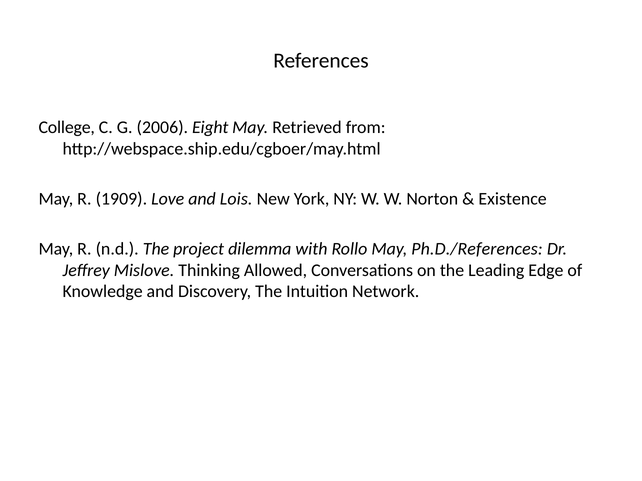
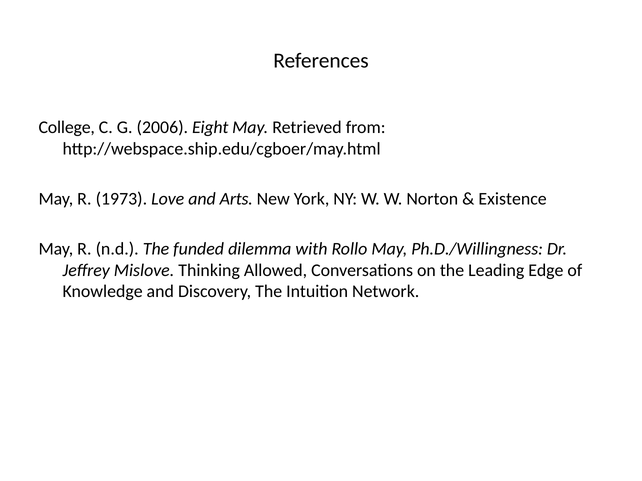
1909: 1909 -> 1973 (121, 199)
Lois: Lois -> Arts (236, 199)
project: project -> funded (199, 249)
Ph.D./References: Ph.D./References -> Ph.D./Willingness (477, 249)
